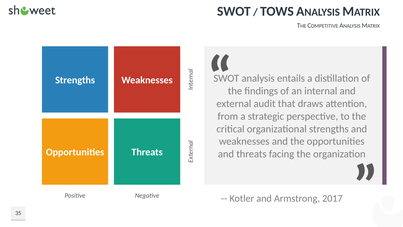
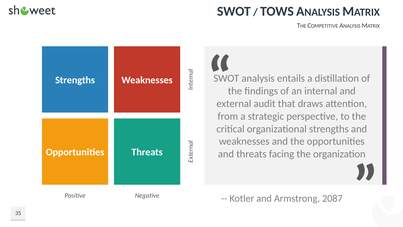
2017: 2017 -> 2087 (332, 198)
